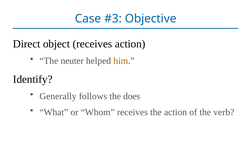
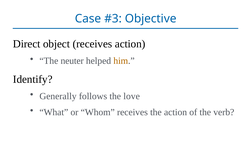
does: does -> love (132, 96)
